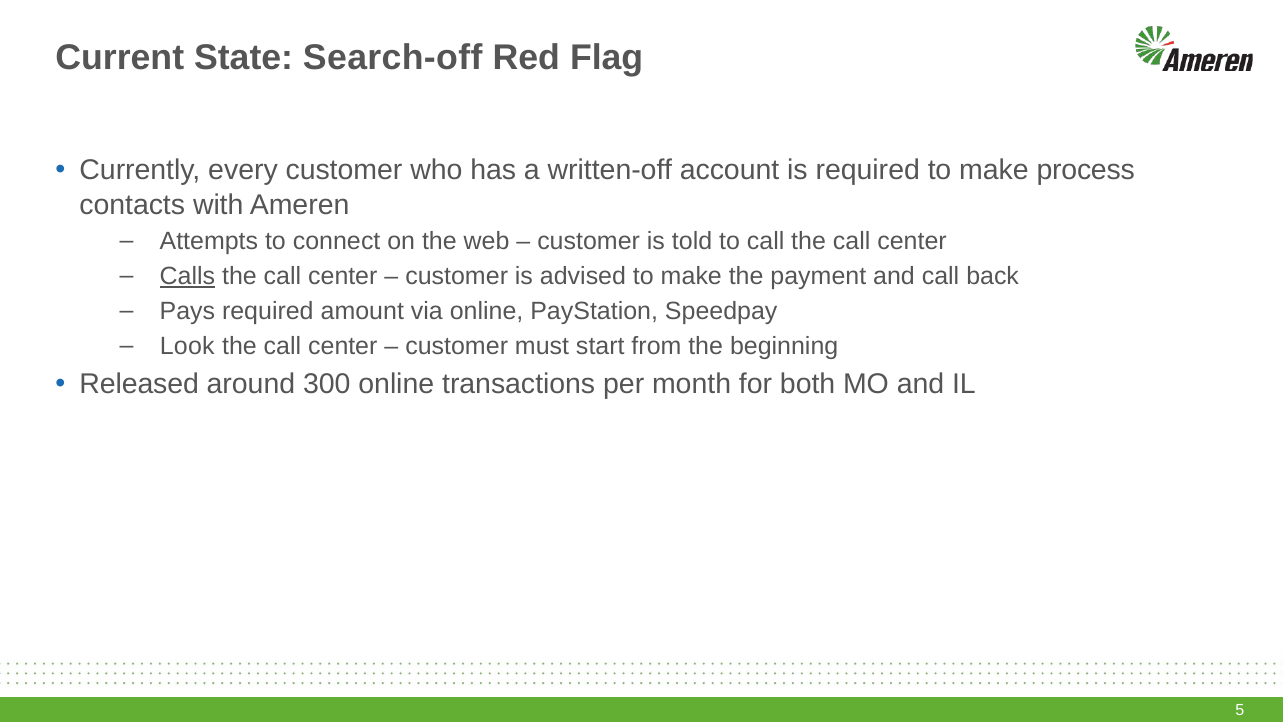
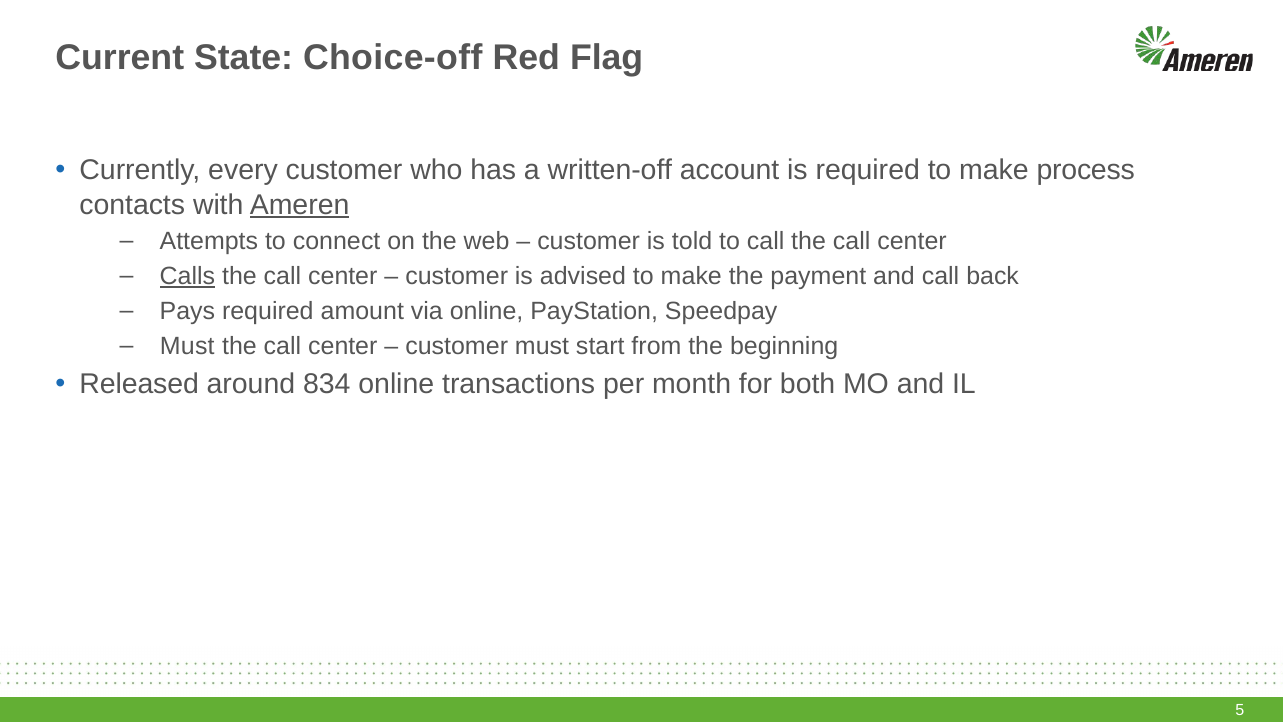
Search-off: Search-off -> Choice-off (393, 58)
Ameren underline: none -> present (300, 205)
Look: Look -> Must (187, 346)
300: 300 -> 834 (327, 384)
